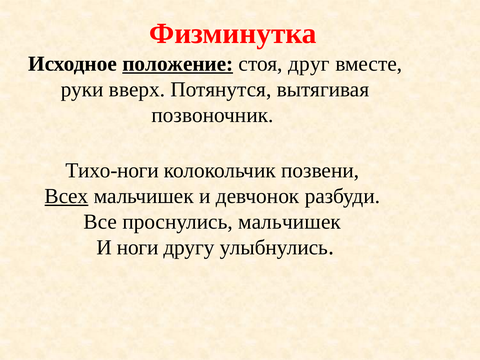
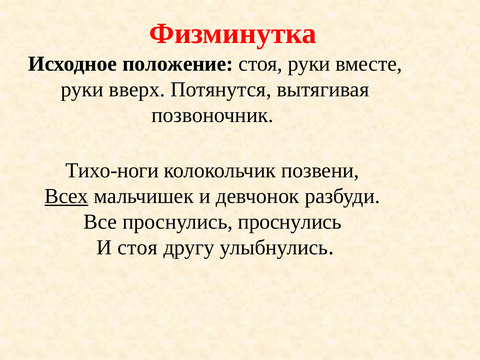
положение underline: present -> none (178, 64)
стоя друг: друг -> руки (309, 64)
проснулись мальчишек: мальчишек -> проснулись (290, 222)
И ноги: ноги -> стоя (138, 247)
